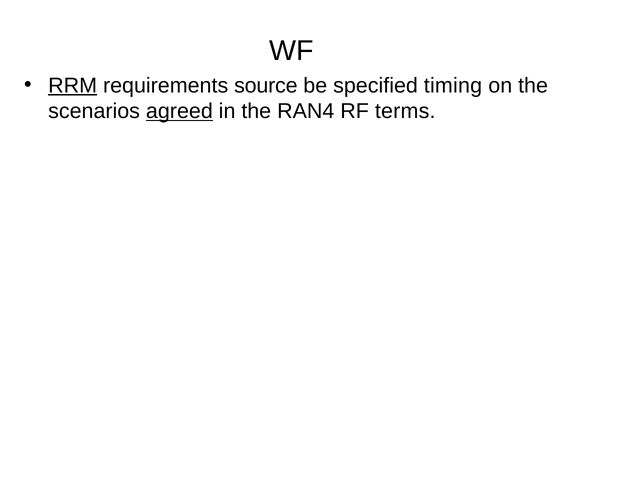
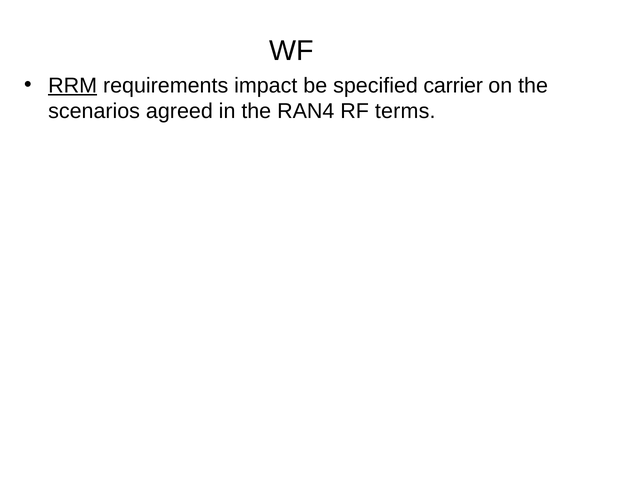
source: source -> impact (266, 85)
timing: timing -> carrier (453, 85)
agreed underline: present -> none (179, 111)
